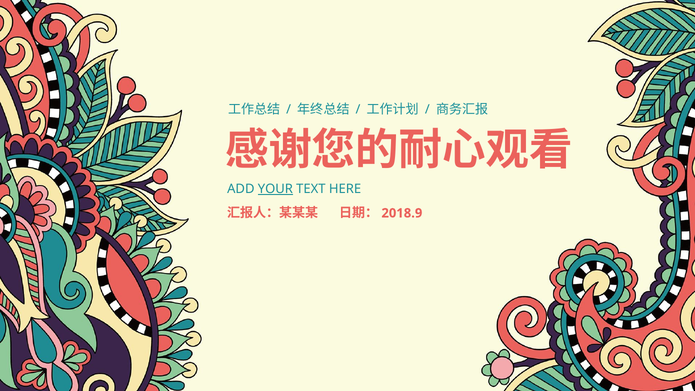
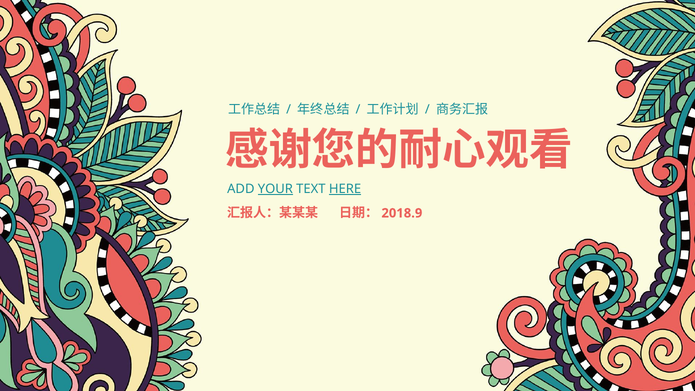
HERE underline: none -> present (345, 189)
